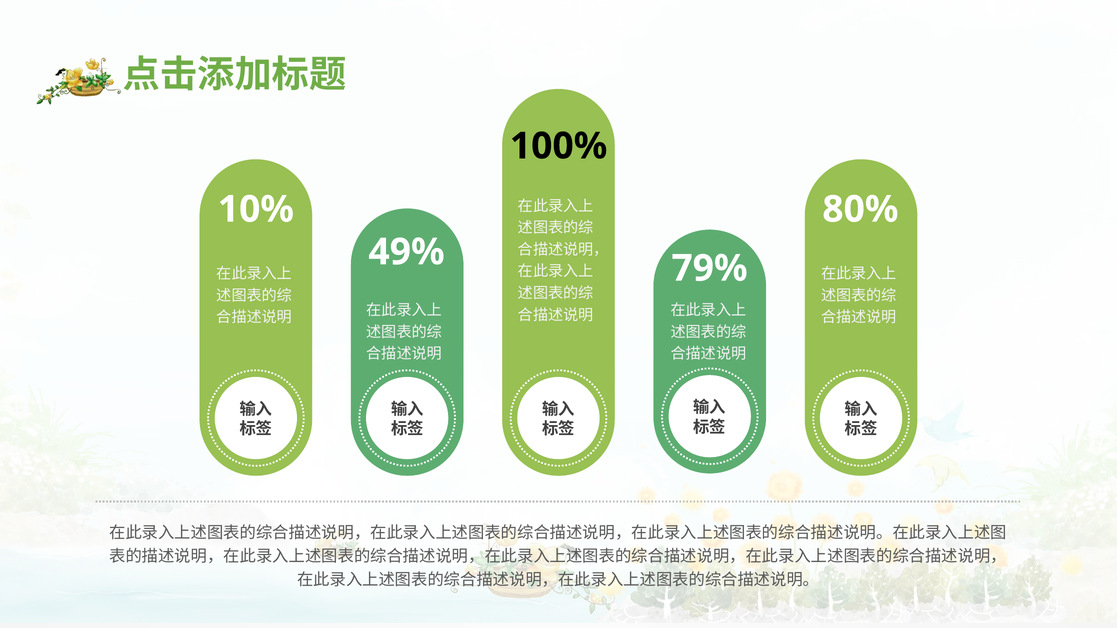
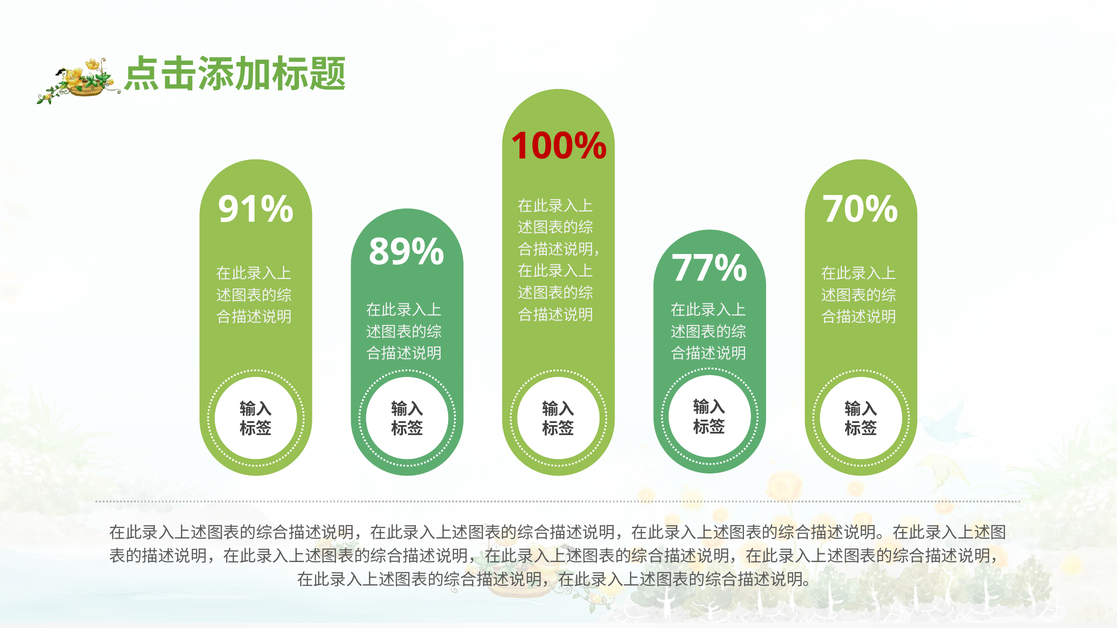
100% colour: black -> red (559, 146)
10%: 10% -> 91% (256, 210)
80%: 80% -> 70% (860, 210)
49%: 49% -> 89% (407, 252)
79%: 79% -> 77% (709, 269)
